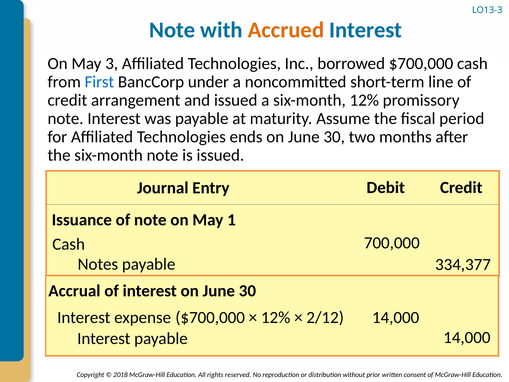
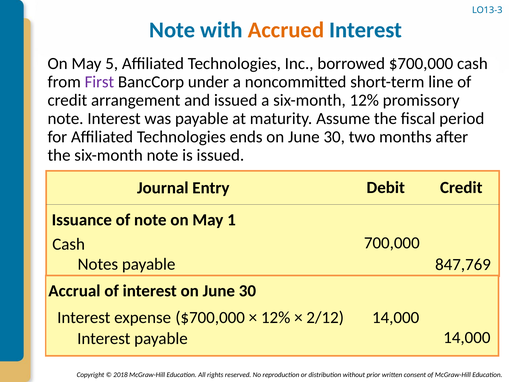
3: 3 -> 5 (112, 63)
First colour: blue -> purple (99, 82)
334,377: 334,377 -> 847,769 (463, 264)
